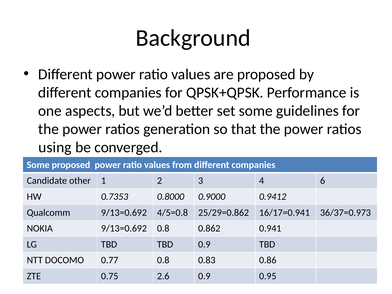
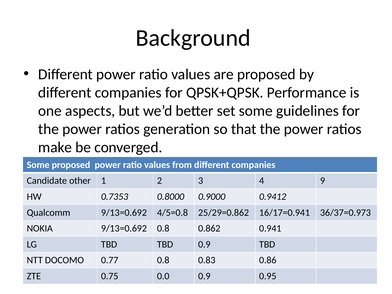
using: using -> make (55, 147)
6: 6 -> 9 (323, 181)
2.6: 2.6 -> 0.0 (163, 276)
